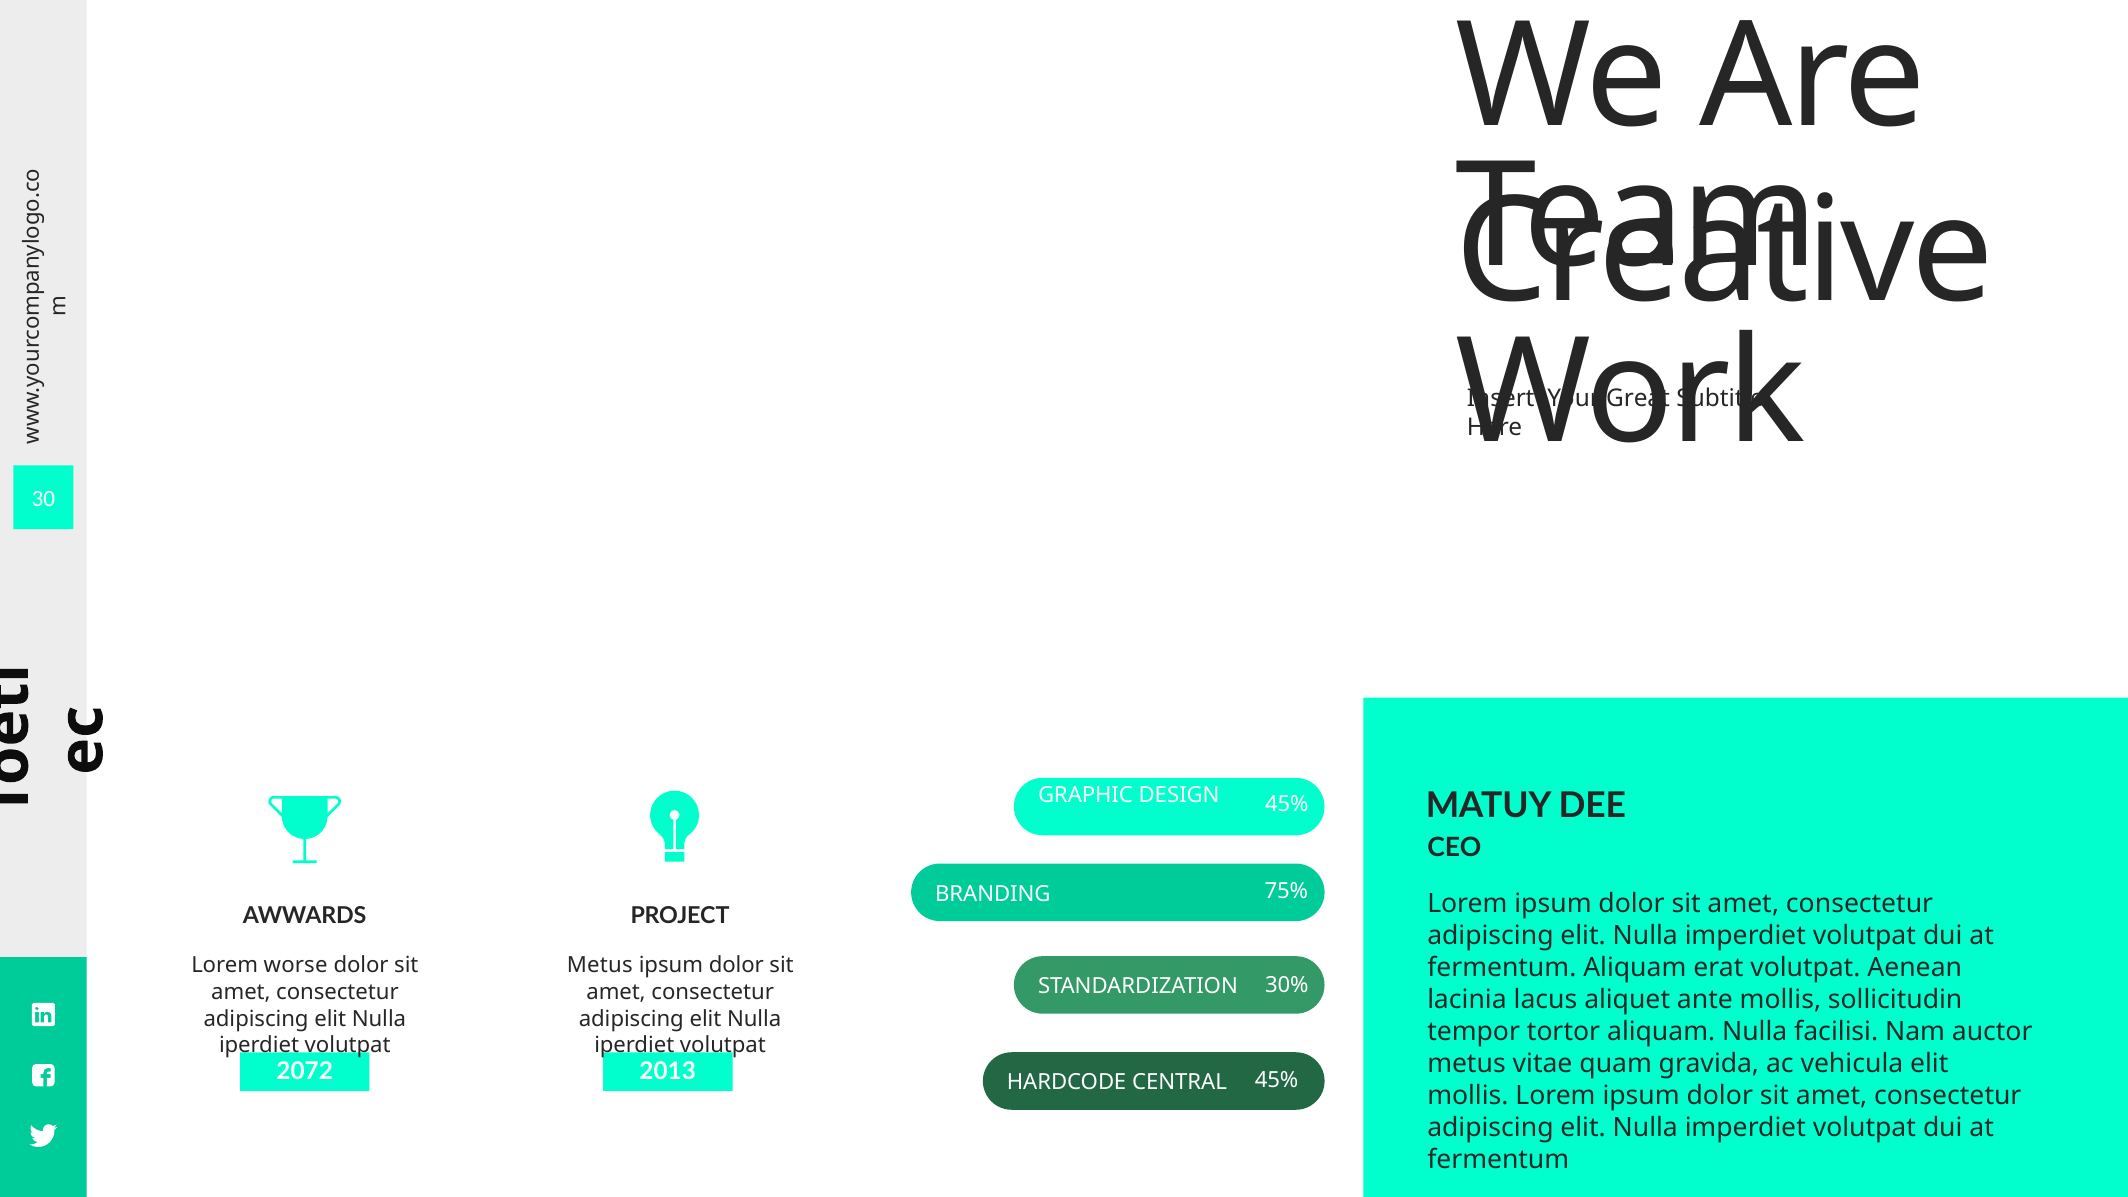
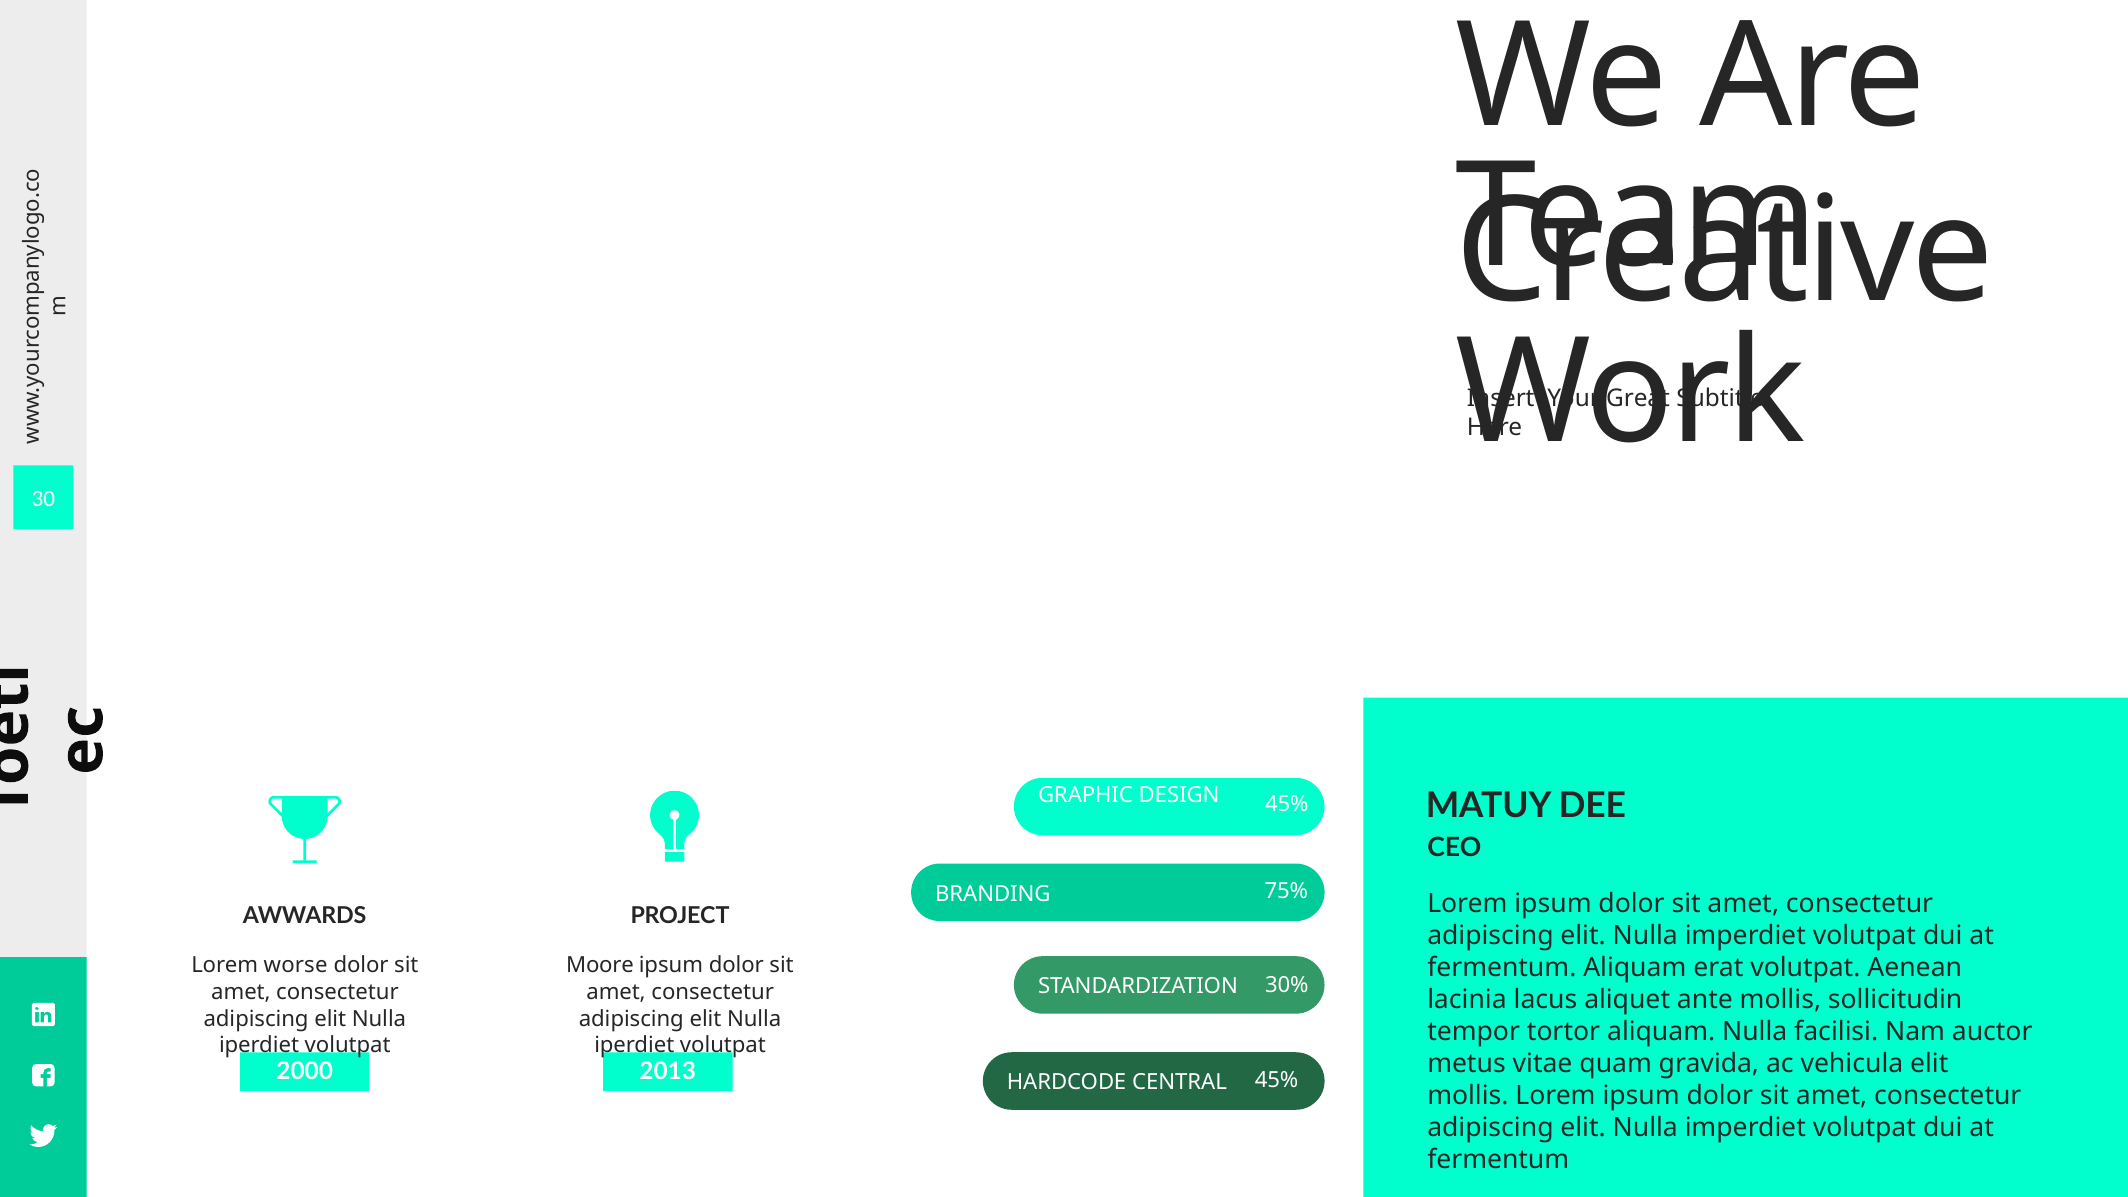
Metus: Metus -> Moore (600, 965)
2072: 2072 -> 2000 (305, 1072)
